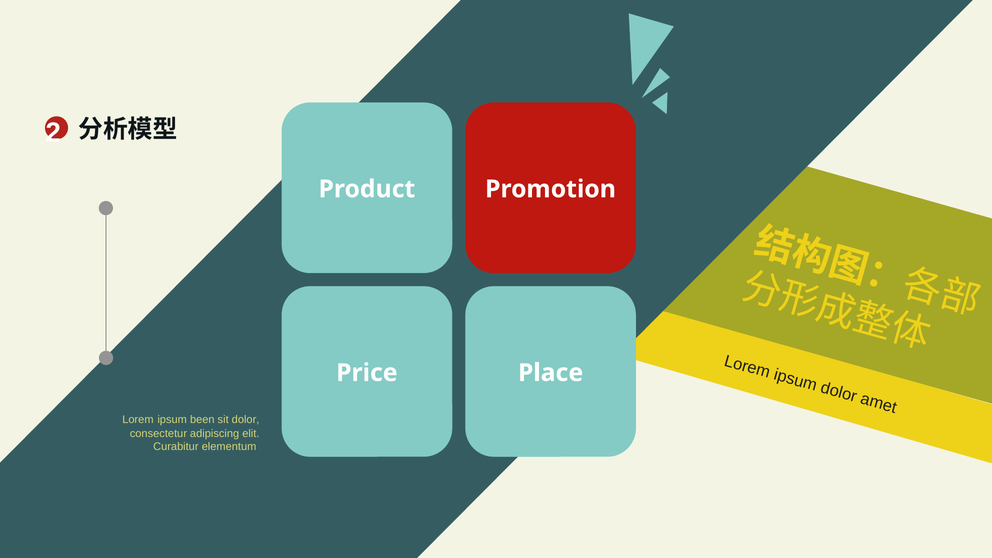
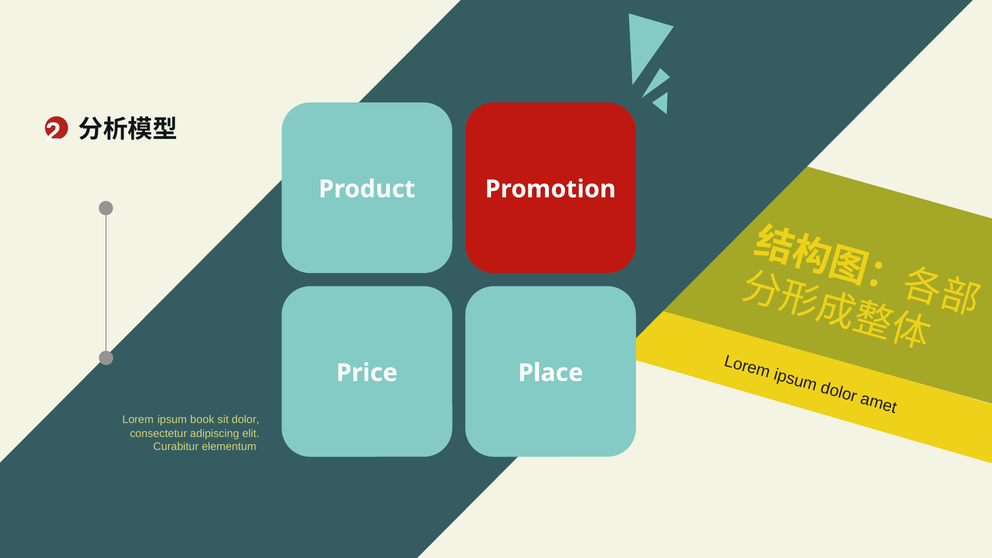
been: been -> book (202, 420)
